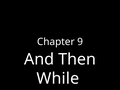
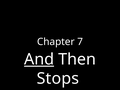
9: 9 -> 7 (80, 42)
And underline: none -> present (39, 59)
While: While -> Stops (58, 79)
